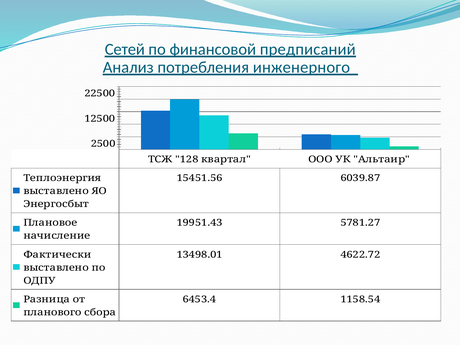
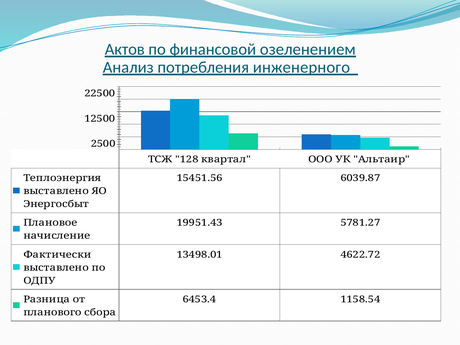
Сетей: Сетей -> Актов (125, 49)
предписаний: предписаний -> озеленением (308, 49)
